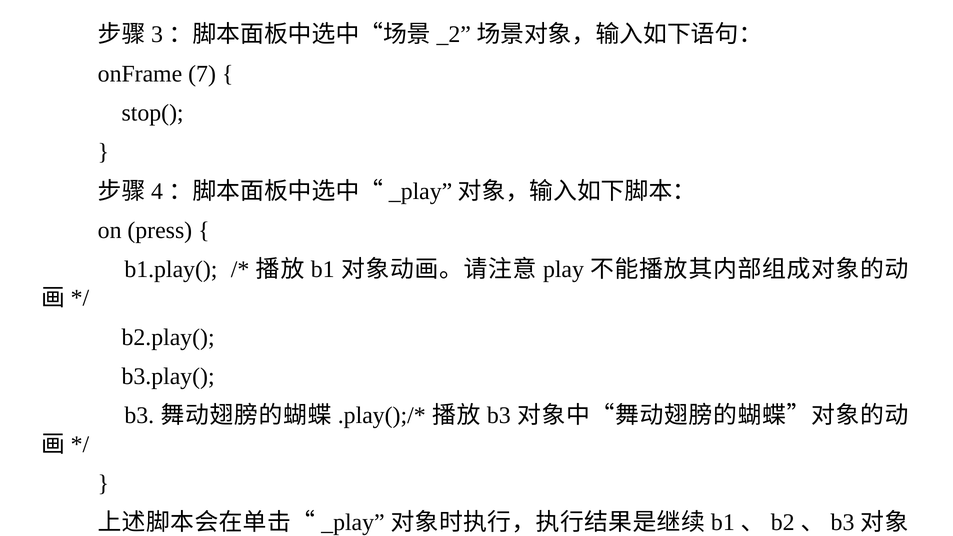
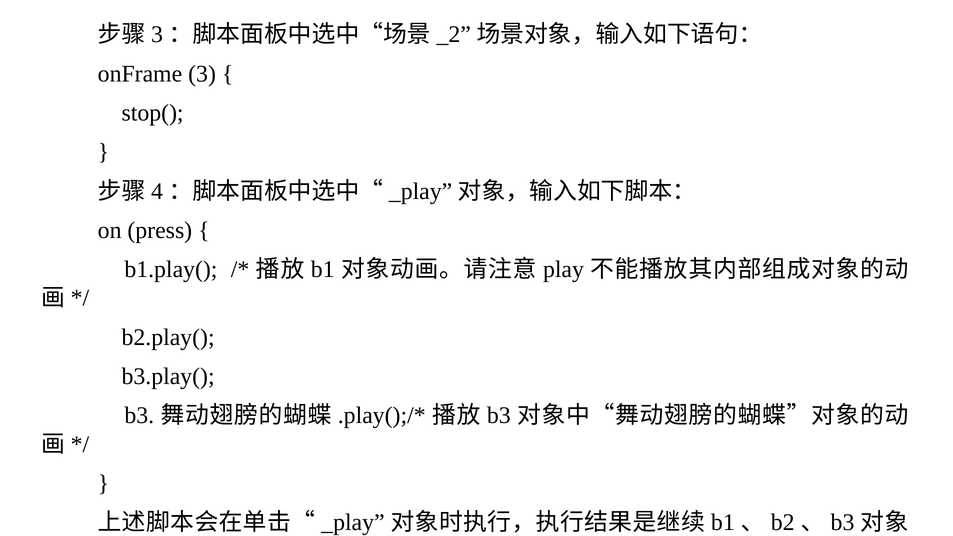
7: 7 -> 3 (202, 74)
